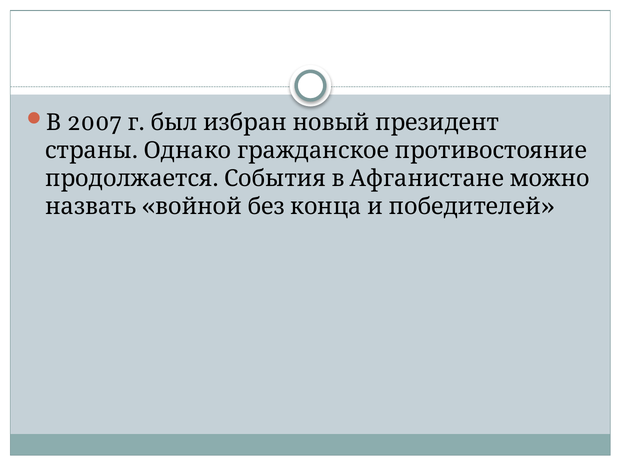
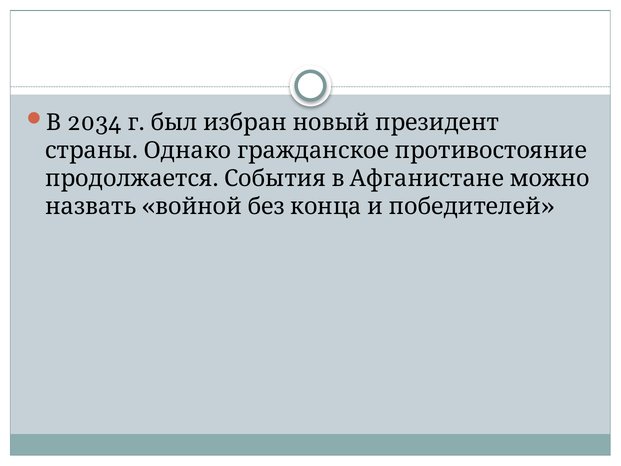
2007: 2007 -> 2034 (94, 122)
